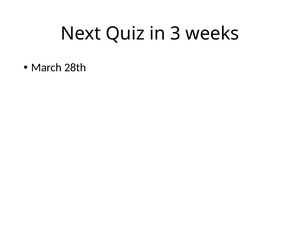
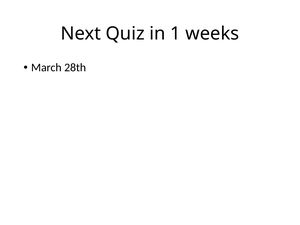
3: 3 -> 1 (175, 34)
